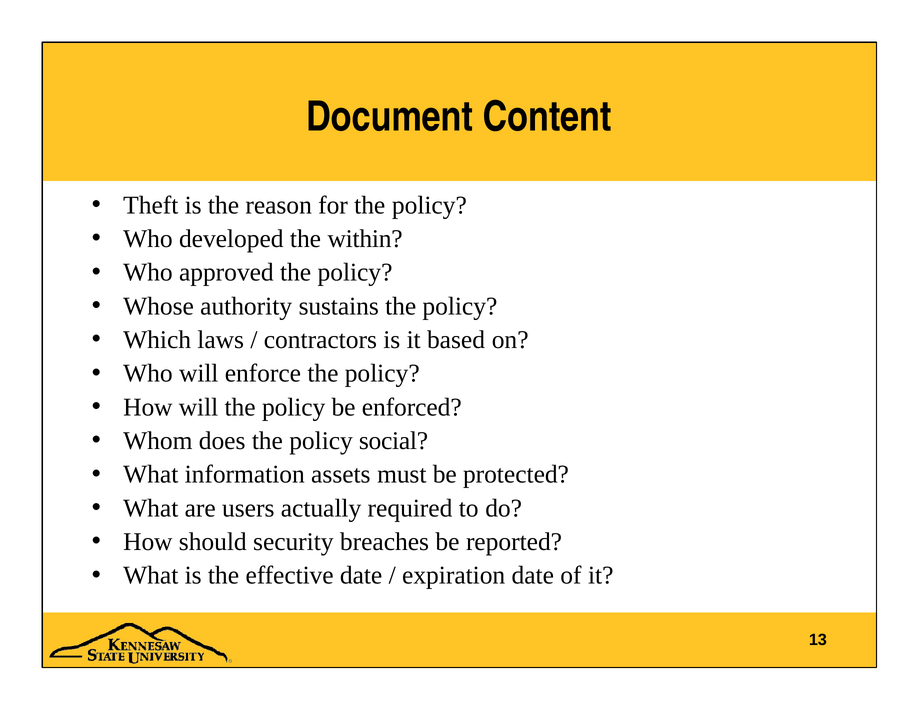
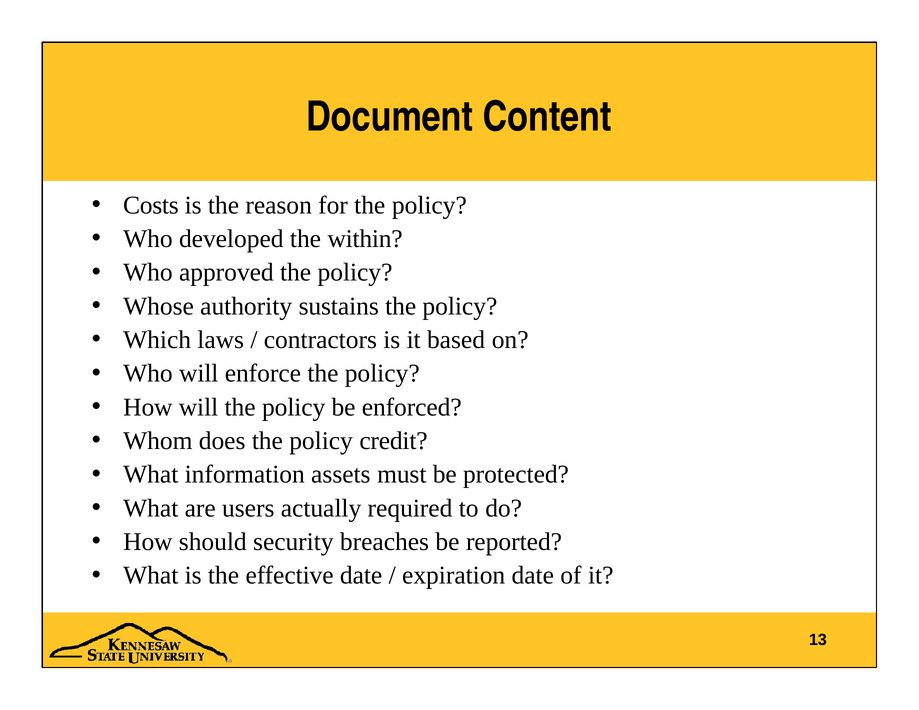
Theft: Theft -> Costs (151, 205)
social: social -> credit (393, 441)
